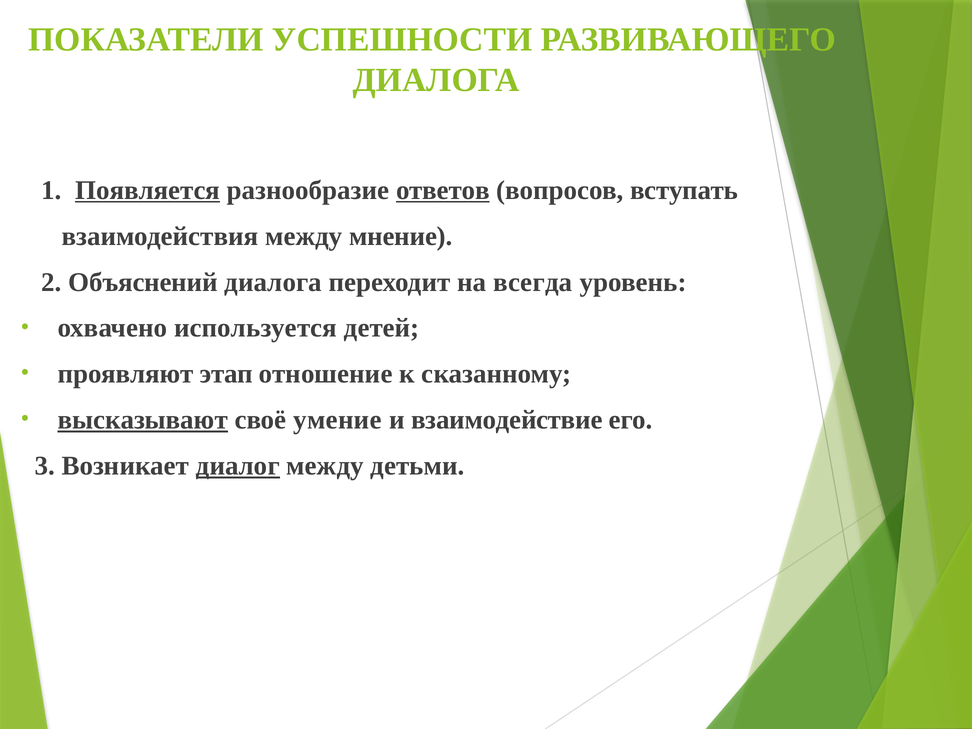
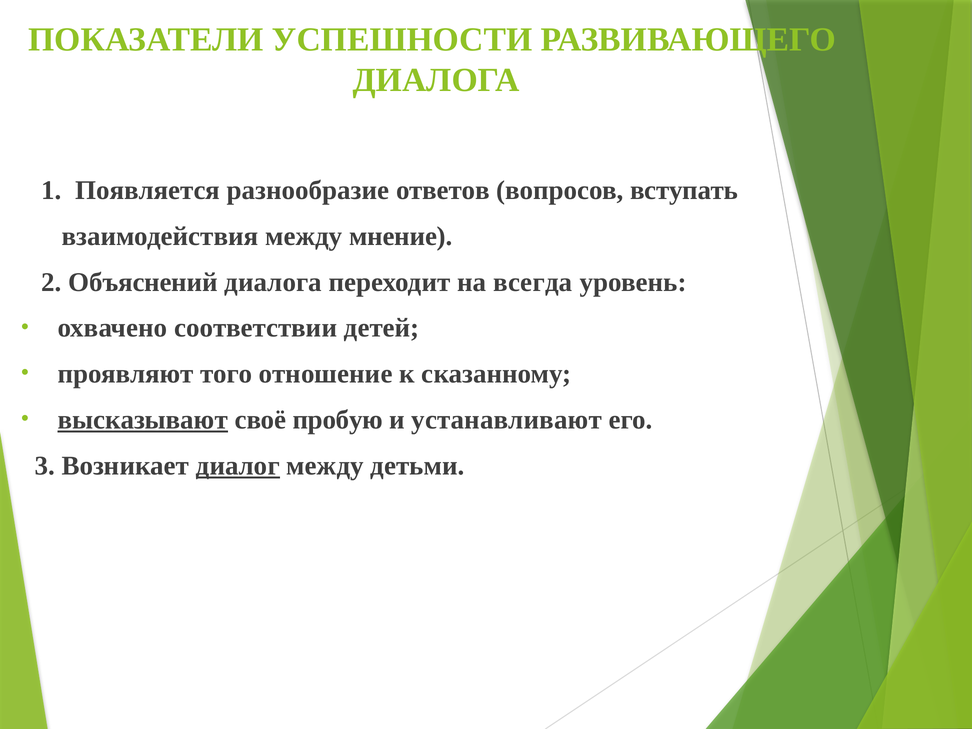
Появляется underline: present -> none (148, 190)
ответов underline: present -> none (443, 190)
используется: используется -> соответствии (256, 328)
этап: этап -> того (226, 374)
умение: умение -> пробую (338, 420)
взаимодействие: взаимодействие -> устанавливают (507, 420)
